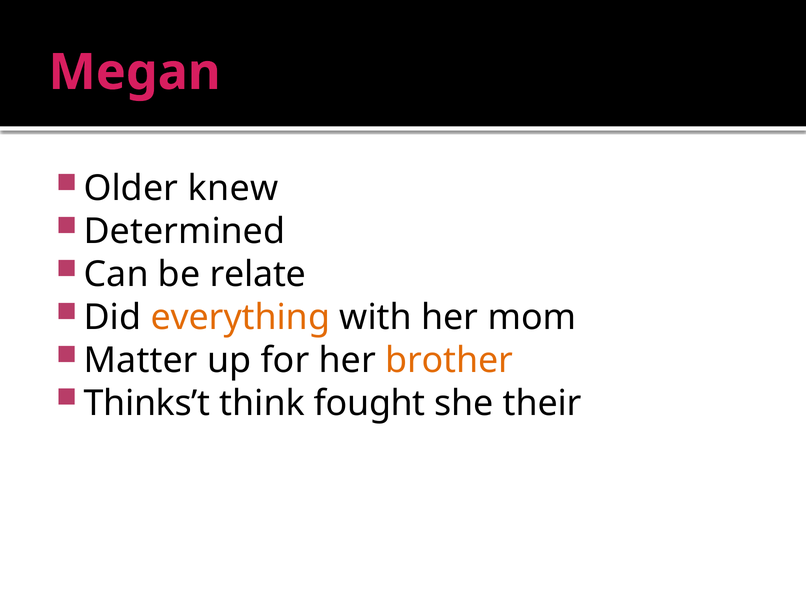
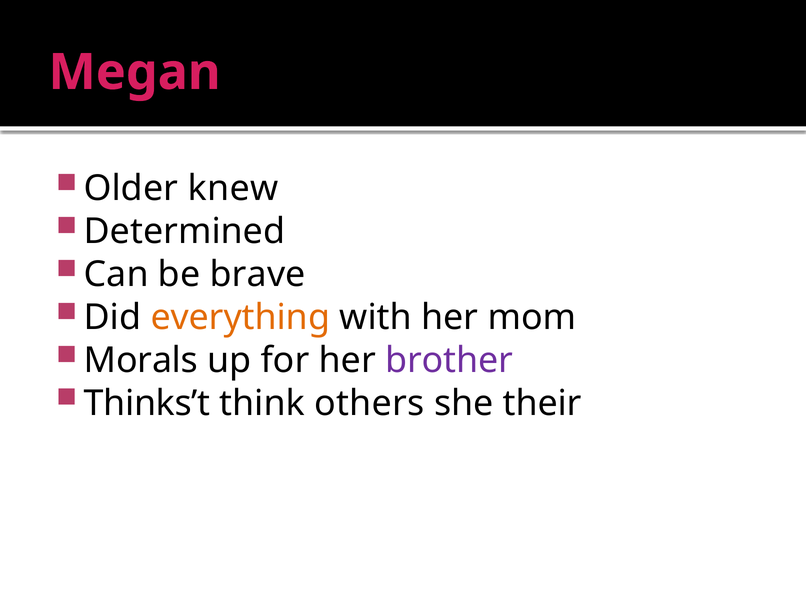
relate: relate -> brave (258, 275)
Matter: Matter -> Morals (141, 361)
brother colour: orange -> purple (449, 361)
fought: fought -> others (369, 404)
